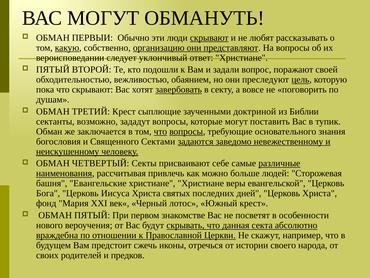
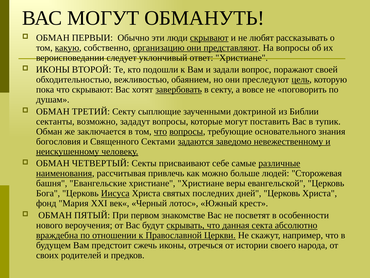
ПЯТЫЙ: ПЯТЫЙ -> ИКОНЫ (53, 69)
ТРЕТИЙ Крест: Крест -> Секту (124, 111)
Иисуса underline: none -> present (115, 193)
